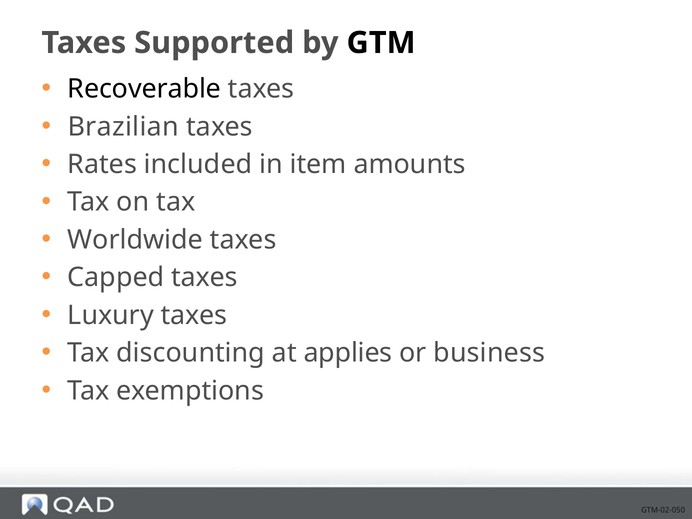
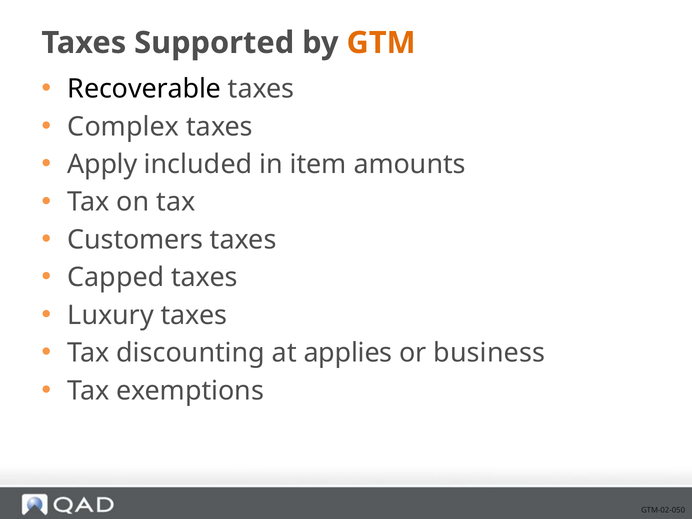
GTM colour: black -> orange (381, 43)
Brazilian: Brazilian -> Complex (123, 127)
Rates: Rates -> Apply (102, 164)
Worldwide: Worldwide -> Customers (135, 240)
